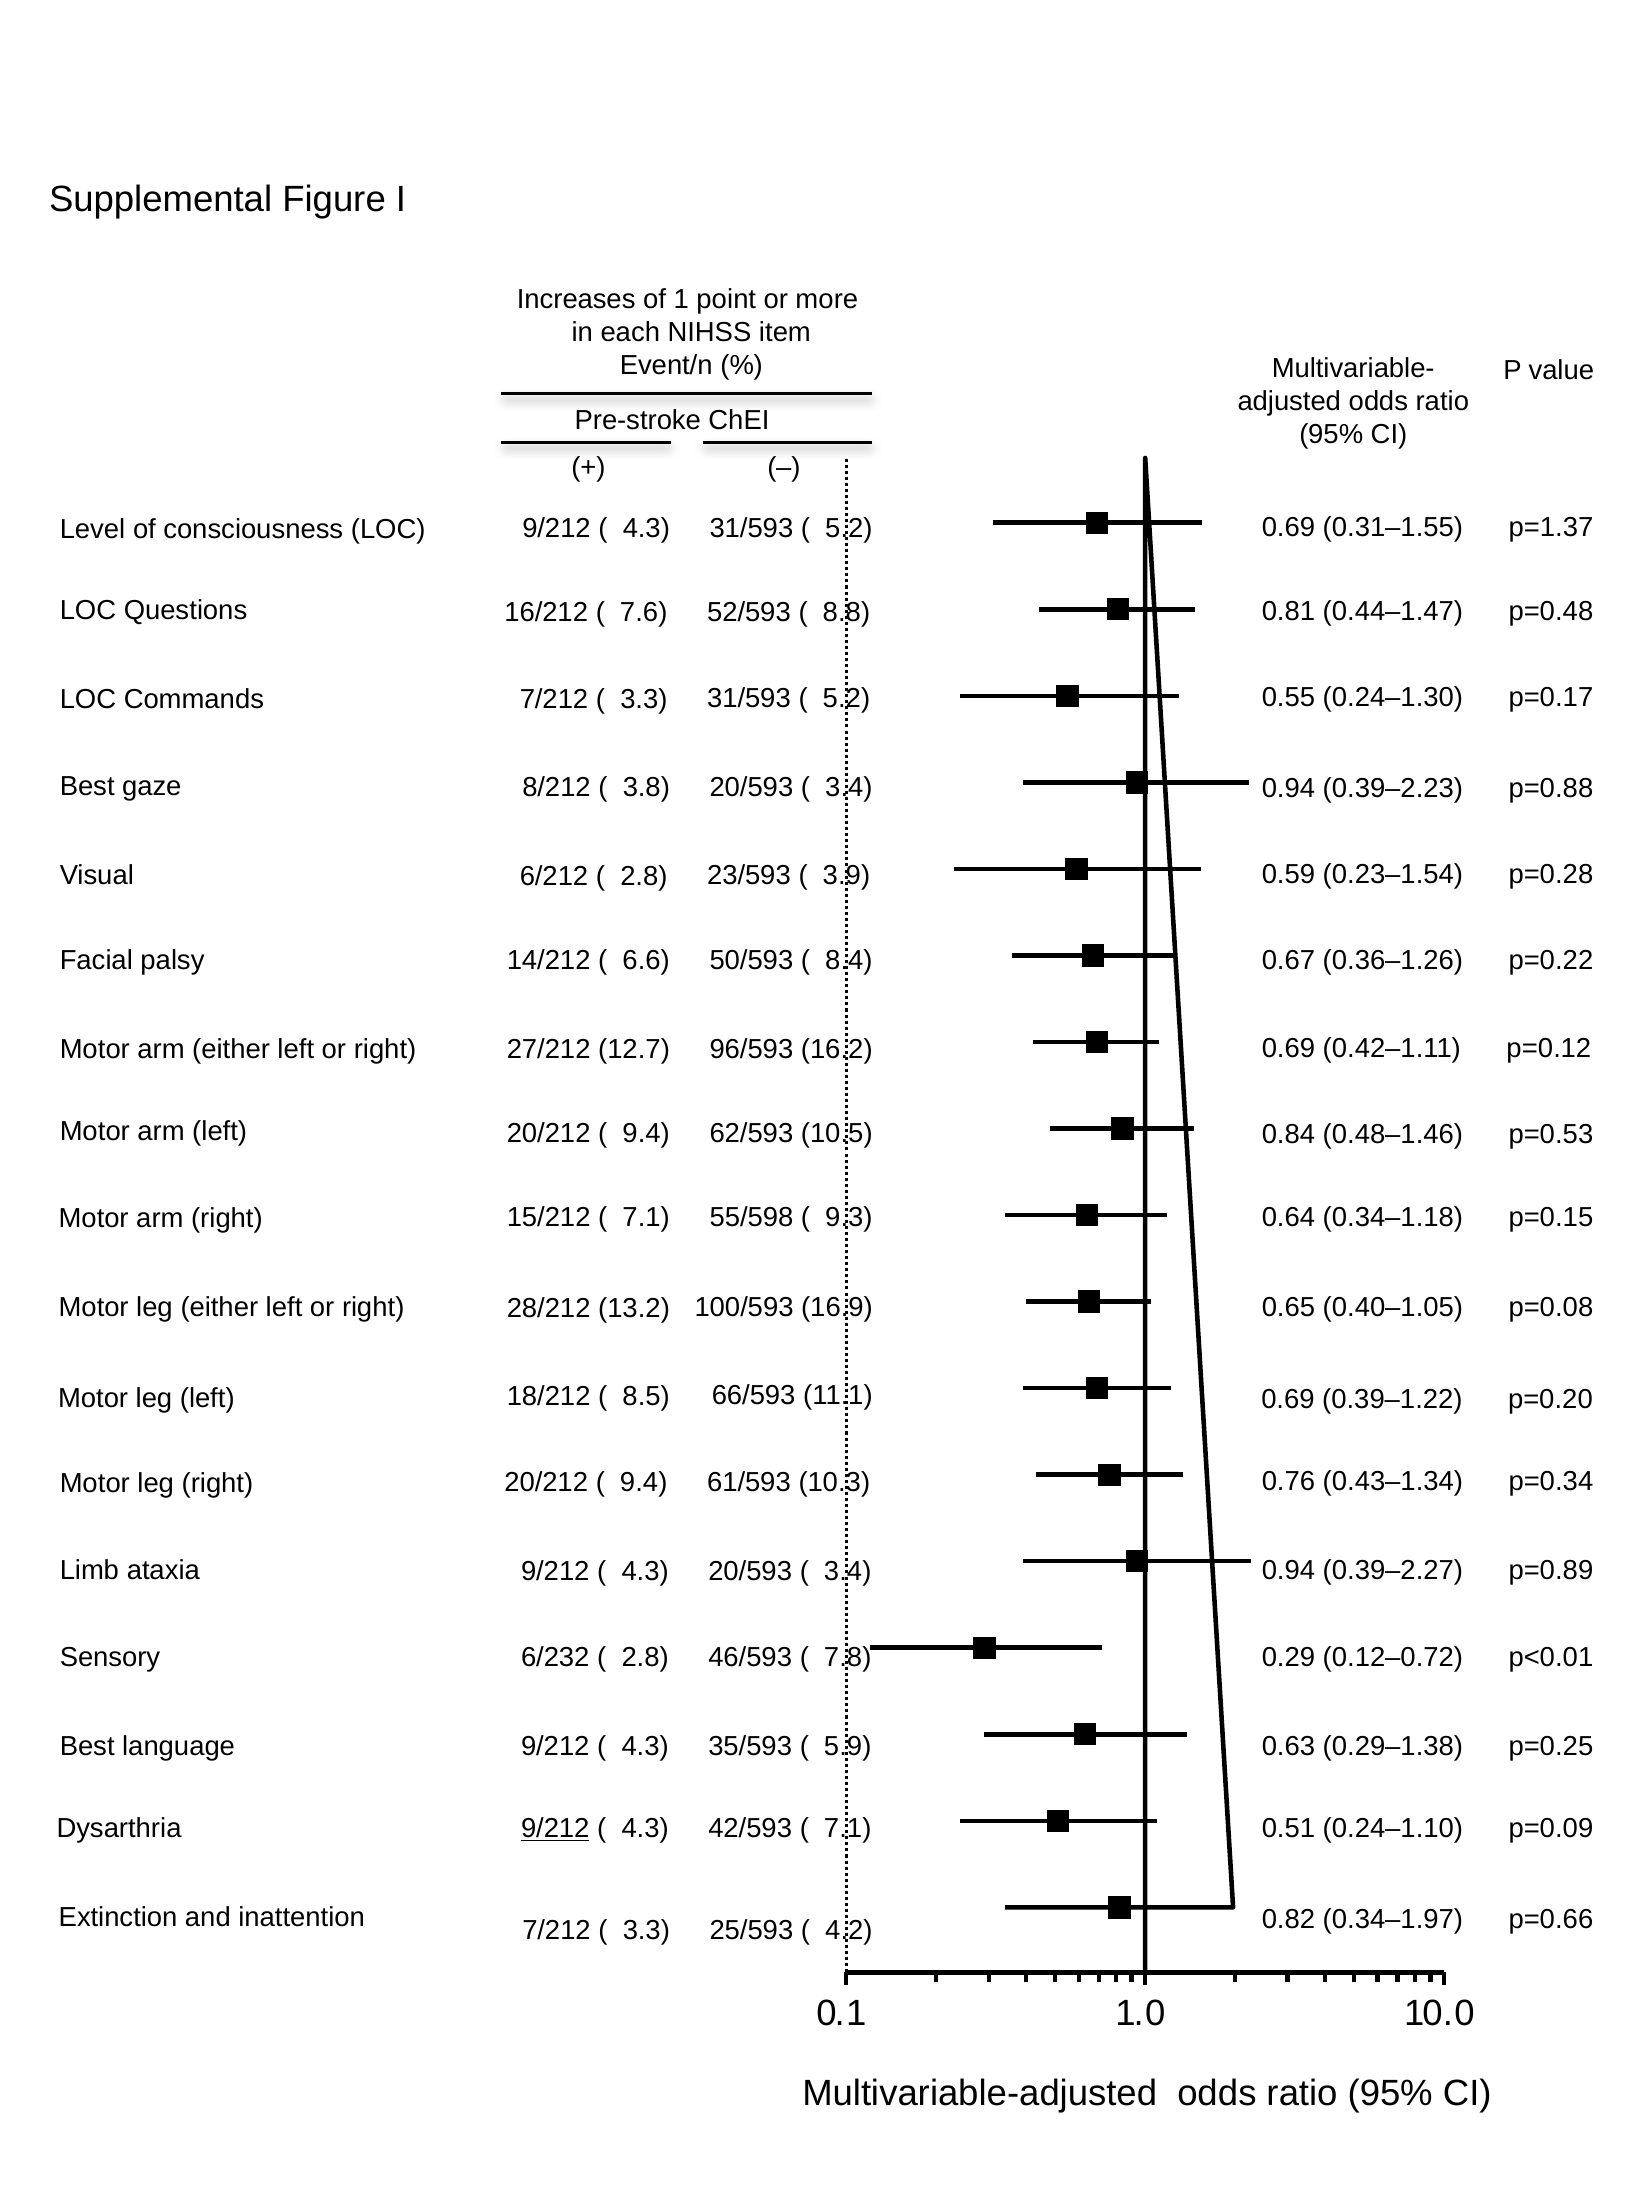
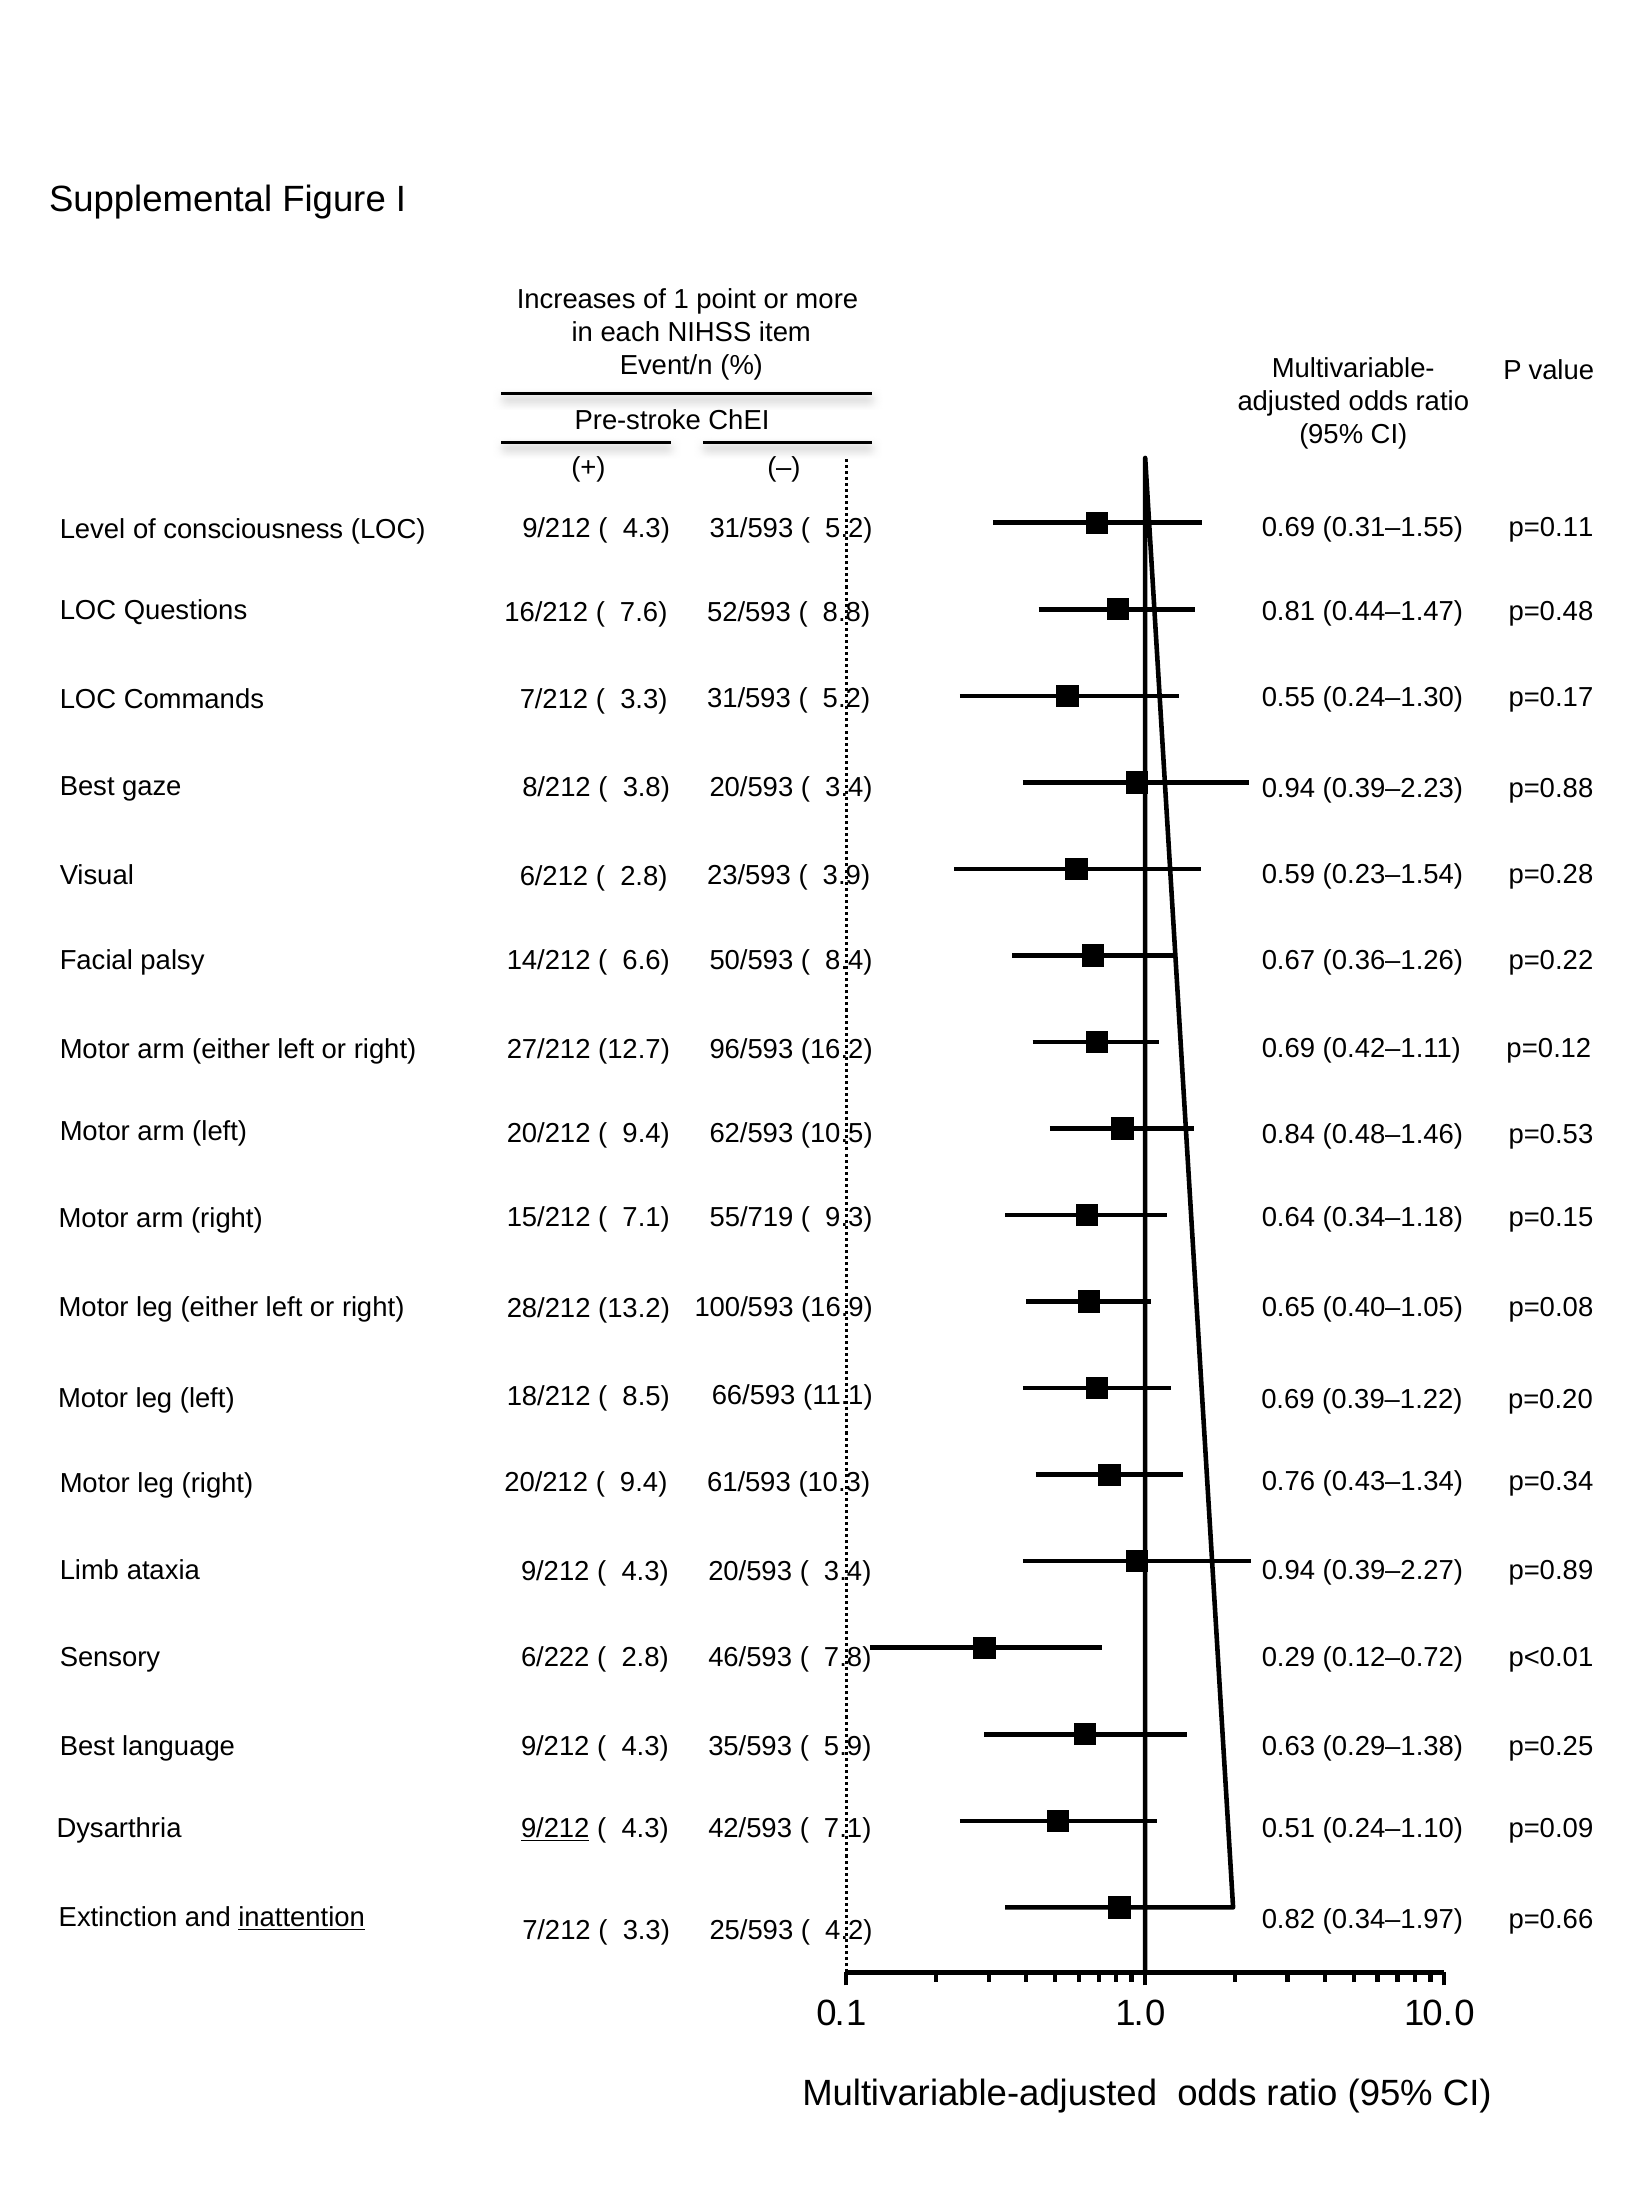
p=1.37: p=1.37 -> p=0.11 (1551, 528)
55/598: 55/598 -> 55/719 (751, 1217)
6/232: 6/232 -> 6/222 (555, 1658)
inattention underline: none -> present (302, 1918)
